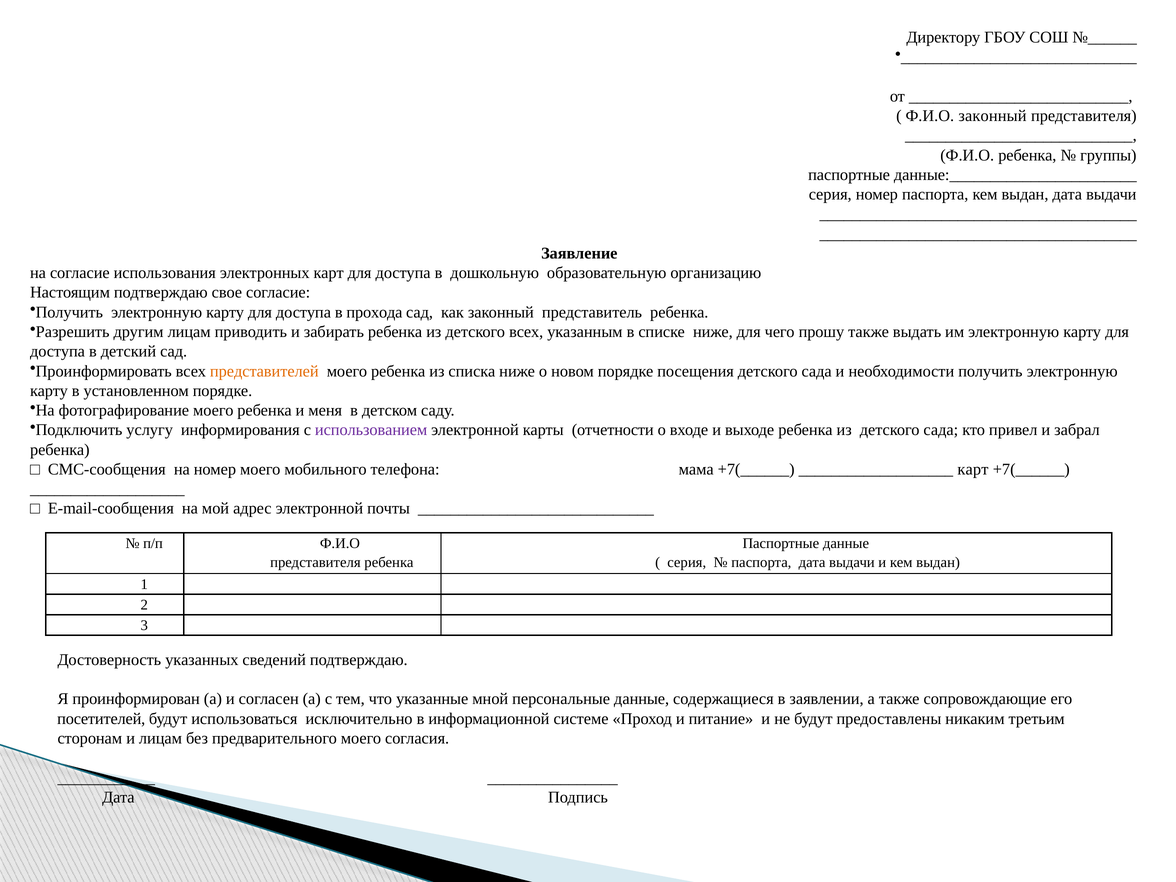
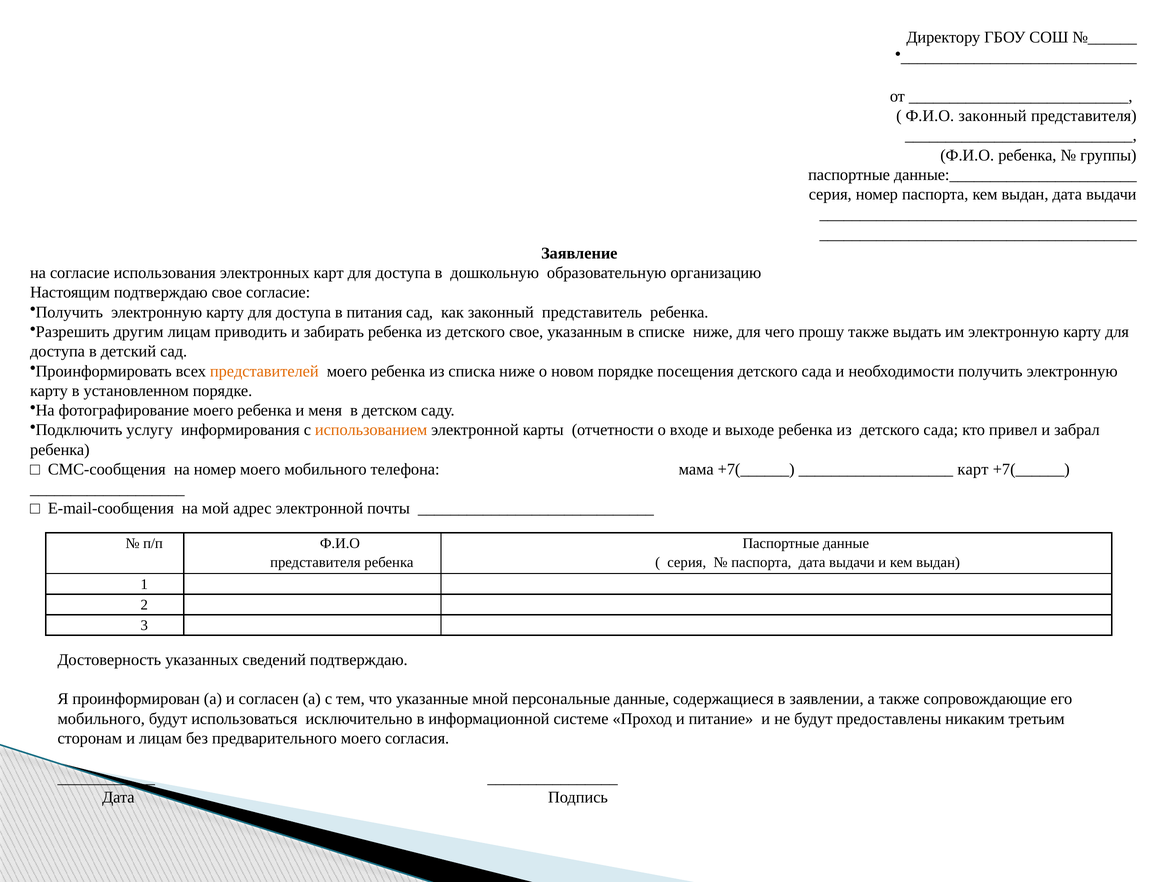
прохода: прохода -> питания (374, 312)
детского всех: всех -> свое (526, 332)
использованием colour: purple -> orange (371, 430)
посетителей: посетителей -> мобильного (101, 719)
